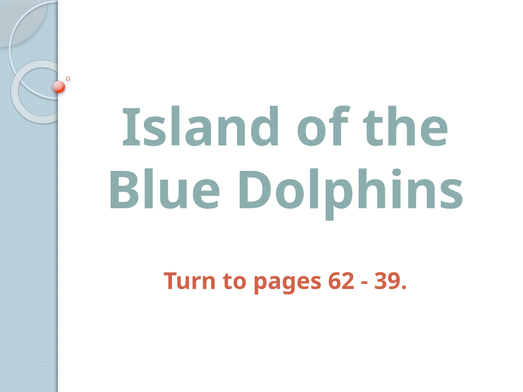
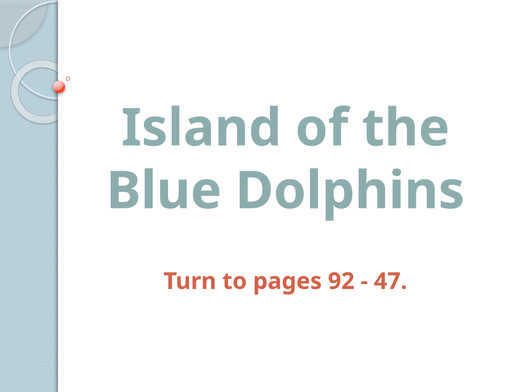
62: 62 -> 92 (341, 281)
39: 39 -> 47 (391, 281)
